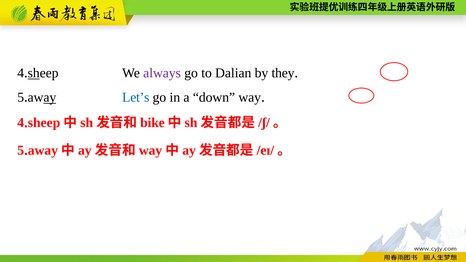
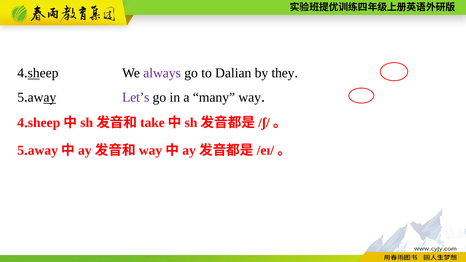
Let’s colour: blue -> purple (136, 98)
down: down -> many (214, 98)
bike: bike -> take (152, 123)
